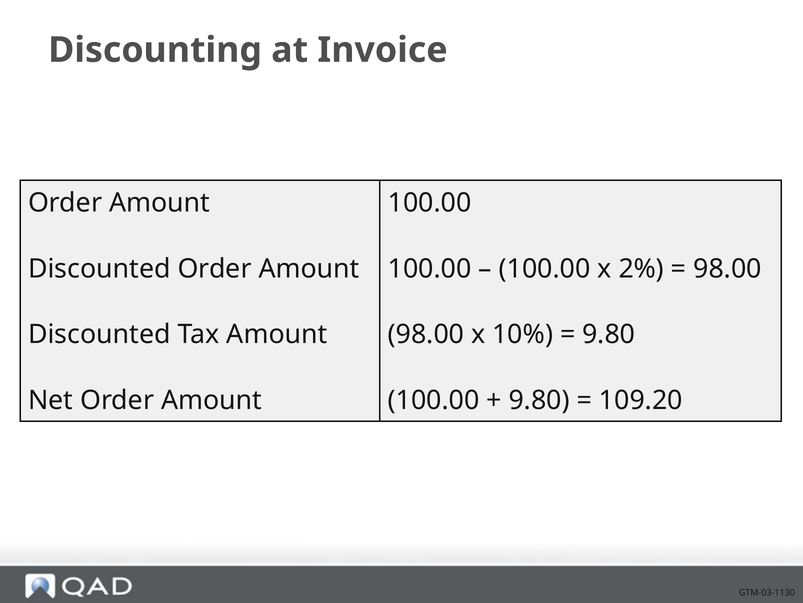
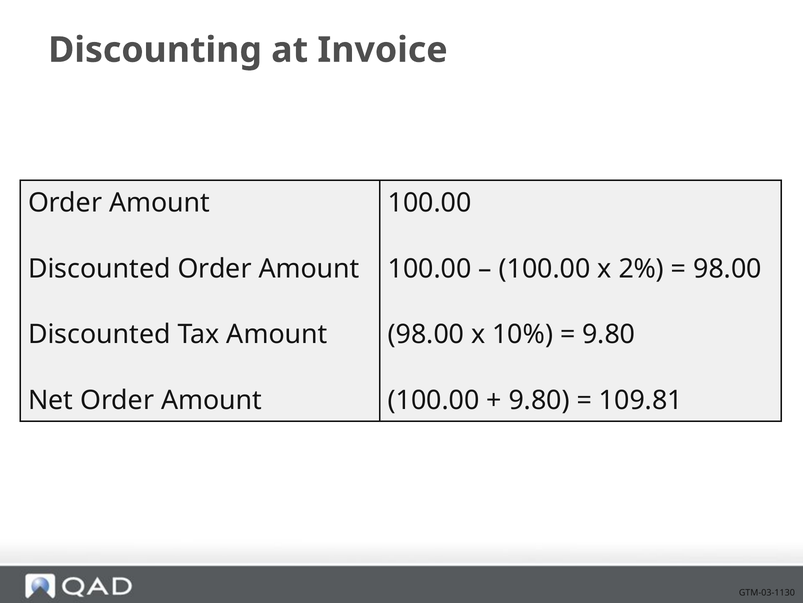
109.20: 109.20 -> 109.81 (641, 400)
